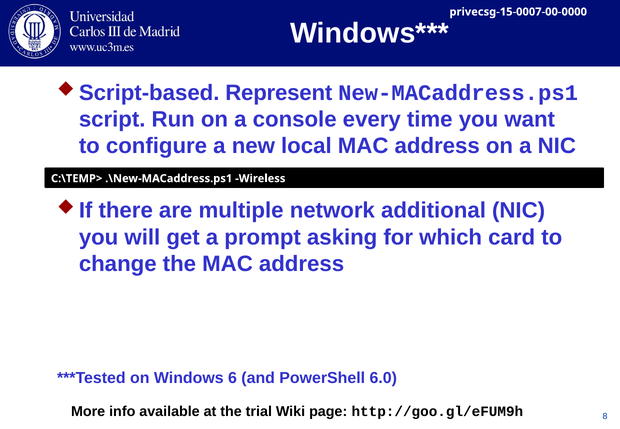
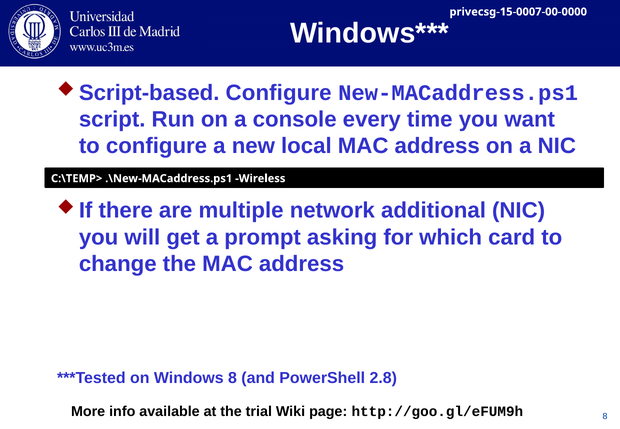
Represent: Represent -> Configure (279, 93)
Windows 6: 6 -> 8 (233, 378)
6.0: 6.0 -> 2.8 (383, 378)
